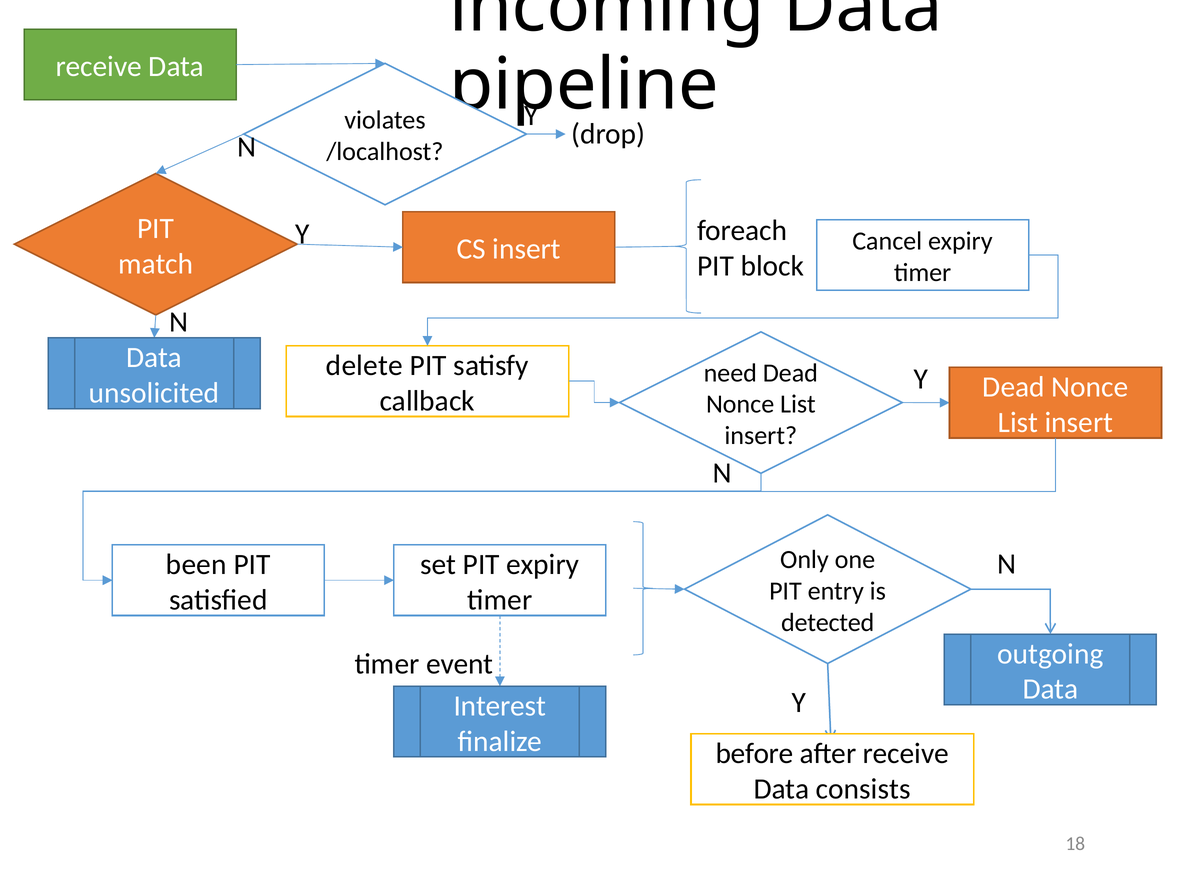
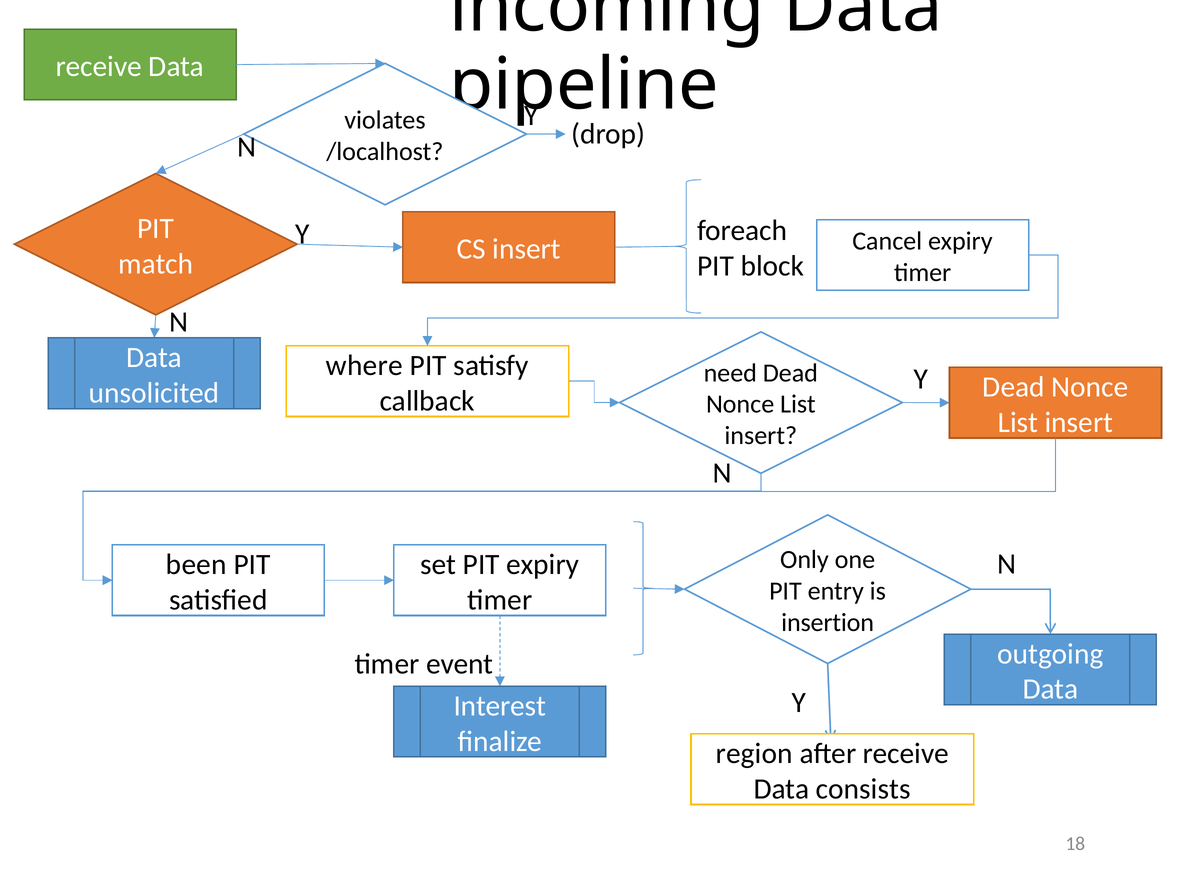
delete: delete -> where (364, 365)
detected: detected -> insertion (828, 622)
before: before -> region (754, 753)
